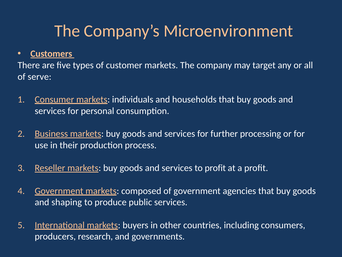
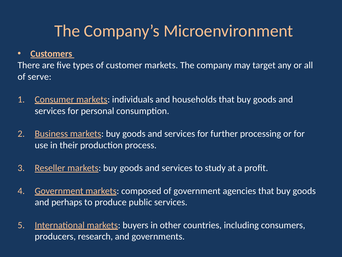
to profit: profit -> study (215, 168)
shaping: shaping -> perhaps (67, 202)
